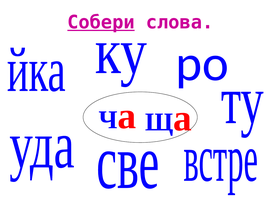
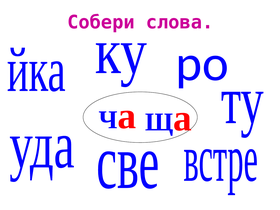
Собери underline: present -> none (101, 22)
